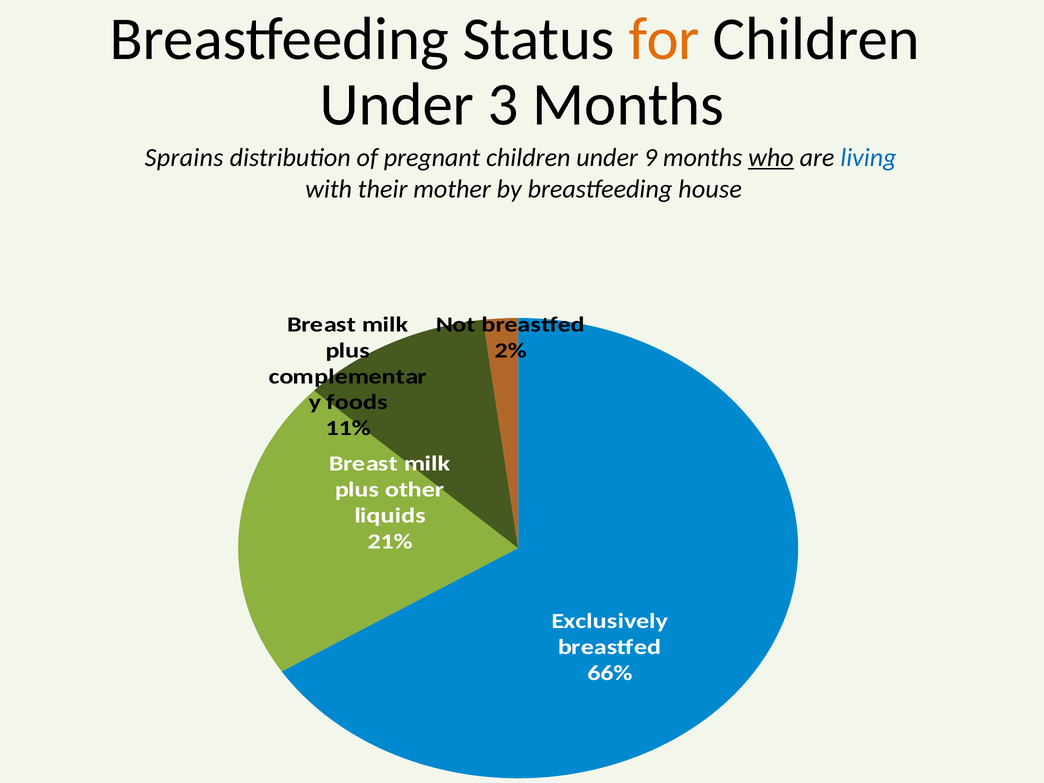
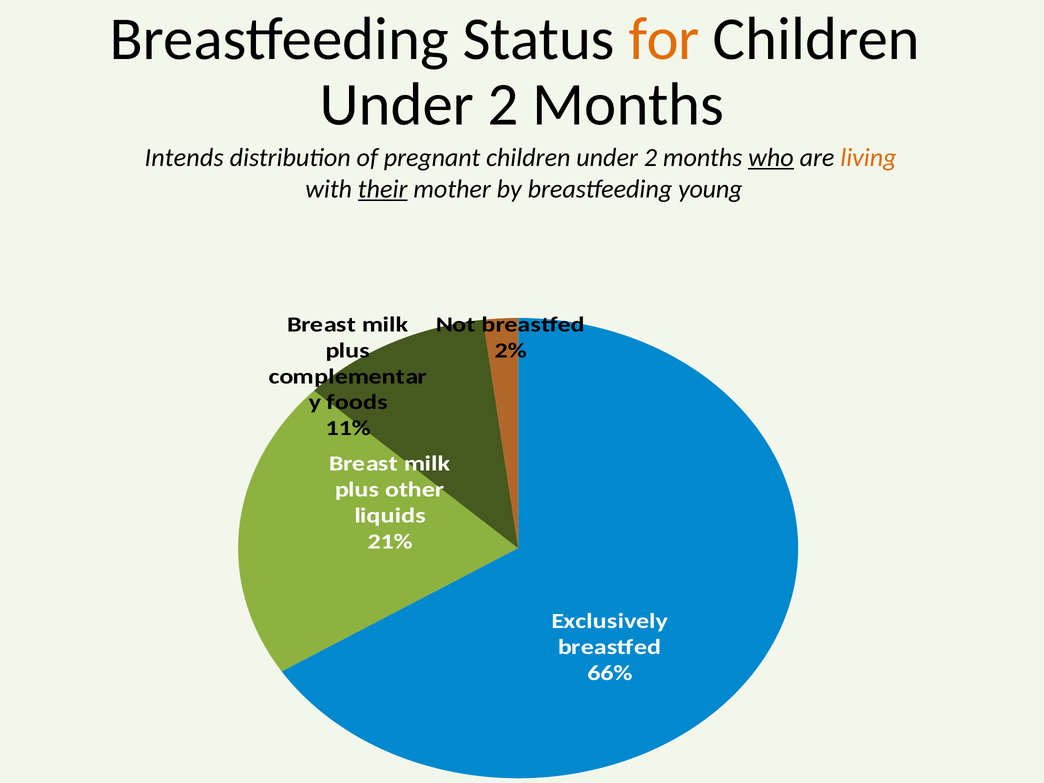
3: 3 -> 2 (503, 105)
Sprains: Sprains -> Intends (184, 158)
9: 9 -> 2 (650, 158)
living colour: blue -> orange (868, 158)
their underline: none -> present (383, 189)
house: house -> young (710, 189)
